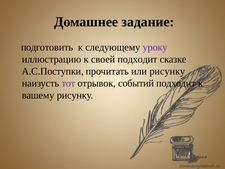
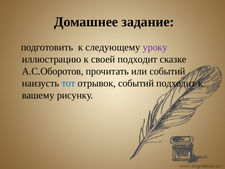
А.С.Поступки: А.С.Поступки -> А.С.Оборотов (53, 71)
или рисунку: рисунку -> событий (167, 71)
тот colour: purple -> blue (68, 83)
